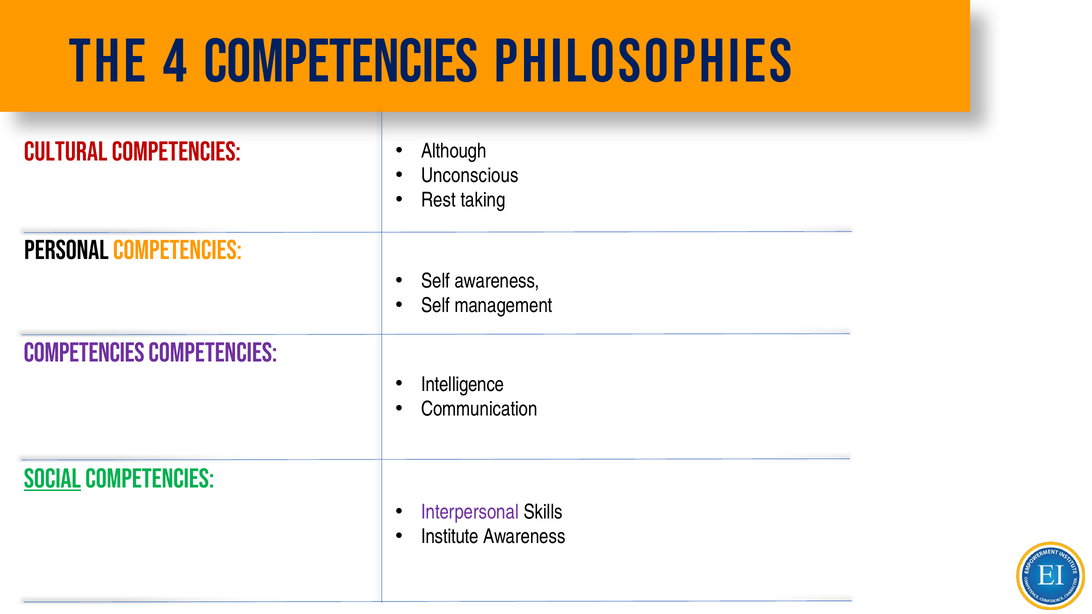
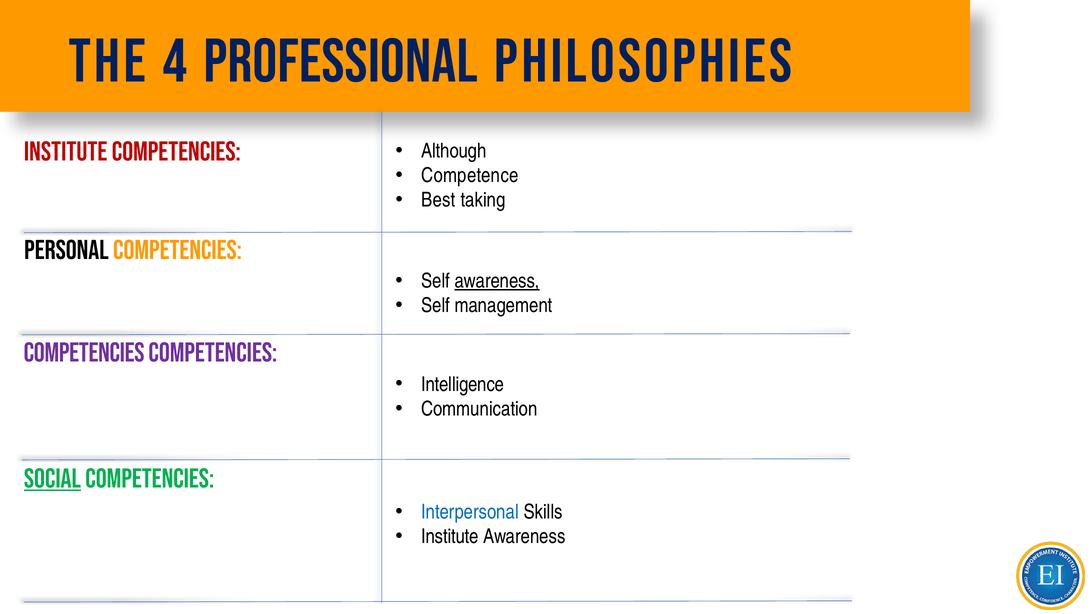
4 competencies: competencies -> professional (341, 61)
Cultural: Cultural -> Institute (66, 152)
Unconscious: Unconscious -> Competence (470, 176)
Rest: Rest -> Best (439, 200)
awareness underline: none -> present (497, 281)
Interpersonal colour: purple -> blue (470, 512)
